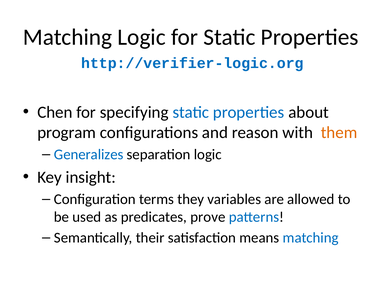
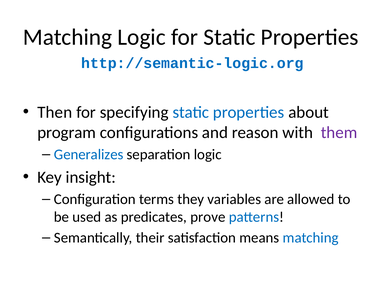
http://verifier-logic.org: http://verifier-logic.org -> http://semantic-logic.org (192, 63)
Chen: Chen -> Then (55, 112)
them colour: orange -> purple (339, 132)
